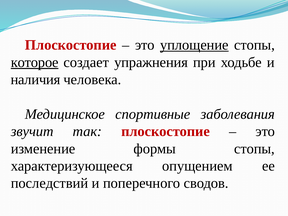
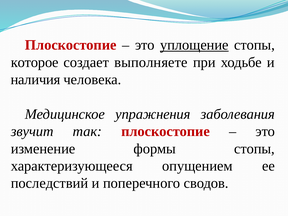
которое underline: present -> none (35, 62)
упражнения: упражнения -> выполняете (151, 62)
спортивные: спортивные -> упражнения (153, 114)
